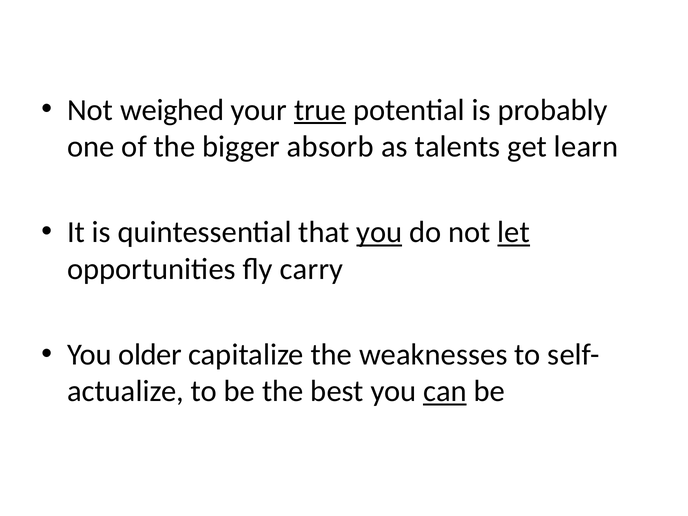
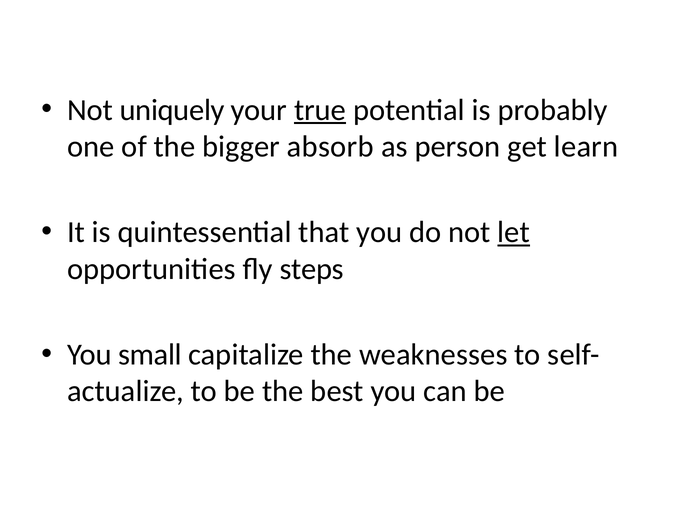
weighed: weighed -> uniquely (172, 110)
talents: talents -> person (458, 147)
you underline: present -> none (379, 232)
carry: carry -> steps (312, 269)
older: older -> small (150, 355)
can underline: present -> none (445, 391)
